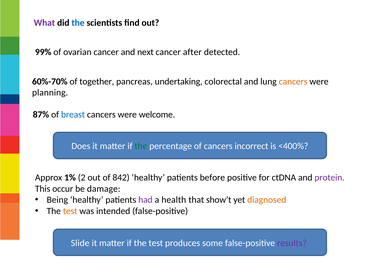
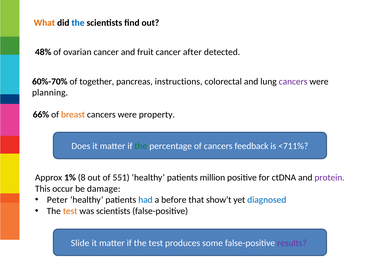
What colour: purple -> orange (44, 23)
99%: 99% -> 48% (43, 52)
next: next -> fruit (145, 52)
undertaking: undertaking -> instructions (179, 82)
cancers colour: orange -> purple (293, 82)
87%: 87% -> 66% (41, 115)
breast colour: blue -> orange (73, 115)
welcome: welcome -> property (157, 115)
incorrect: incorrect -> feedback (252, 146)
<400%: <400% -> <711% (293, 146)
2: 2 -> 8 (82, 178)
842: 842 -> 551 (121, 178)
before: before -> million (212, 178)
Being: Being -> Peter (57, 200)
had colour: purple -> blue (145, 200)
health: health -> before (174, 200)
diagnosed colour: orange -> blue (267, 200)
was intended: intended -> scientists (113, 211)
